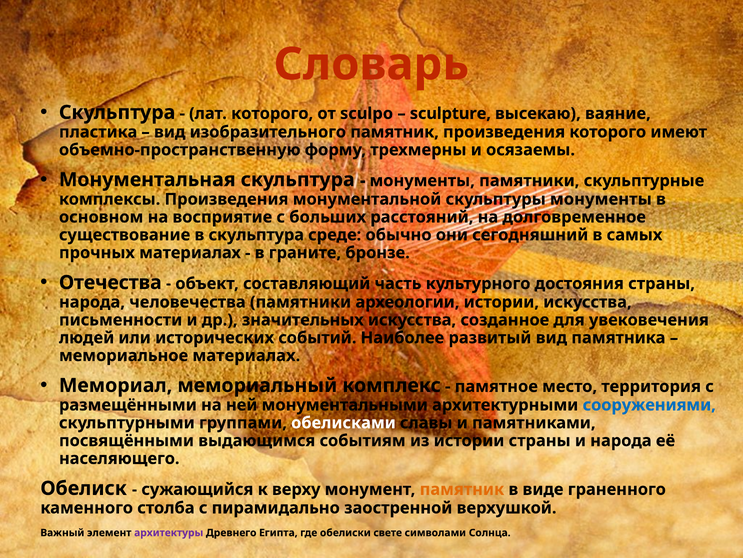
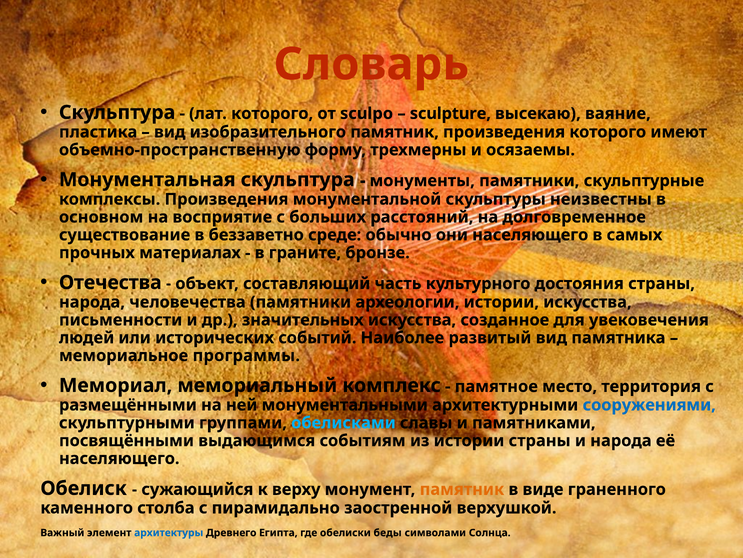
скульптуры монументы: монументы -> неизвестны (601, 199)
в скульптура: скульптура -> беззаветно (256, 235)
они сегодняшний: сегодняшний -> населяющего (530, 235)
мемориальное материалах: материалах -> программы (246, 355)
обелисками colour: white -> light blue (343, 422)
архитектуры colour: purple -> blue (169, 532)
свете: свете -> беды (388, 532)
